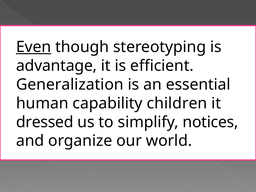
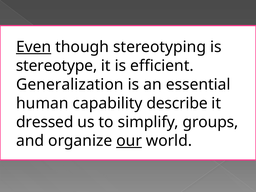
advantage: advantage -> stereotype (57, 66)
children: children -> describe (177, 103)
notices: notices -> groups (210, 122)
our underline: none -> present (129, 141)
